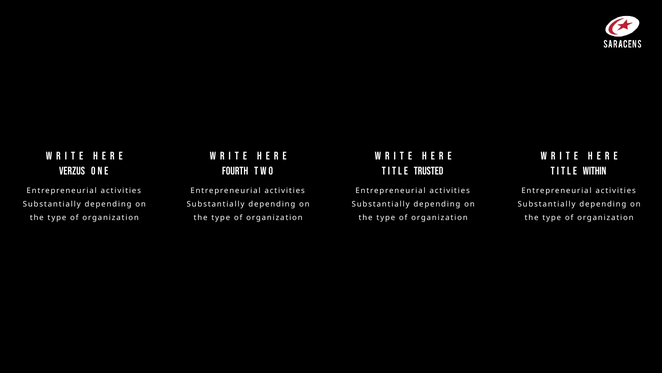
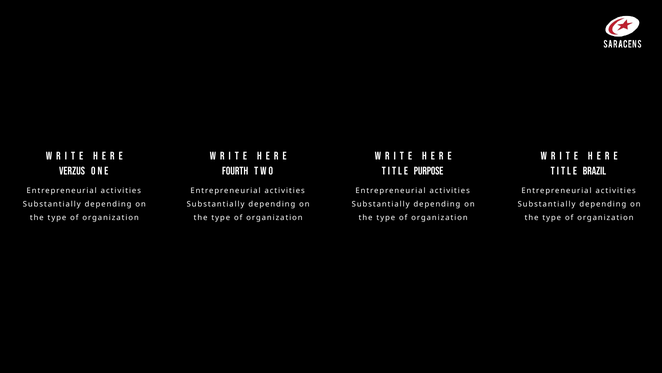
TRUSTED: TRUSTED -> PURPOSE (429, 171)
WITHIN: WITHIN -> BRAZIL (595, 171)
